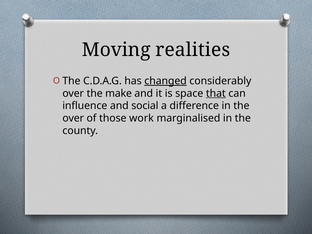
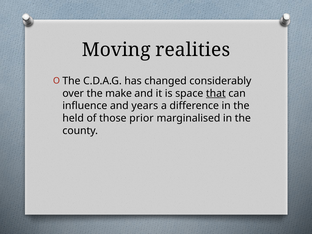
changed underline: present -> none (166, 81)
social: social -> years (145, 106)
over: over -> held (73, 118)
work: work -> prior (141, 118)
